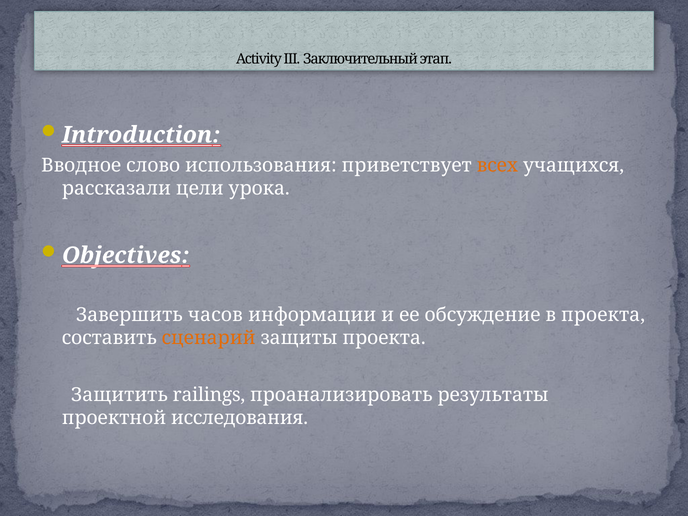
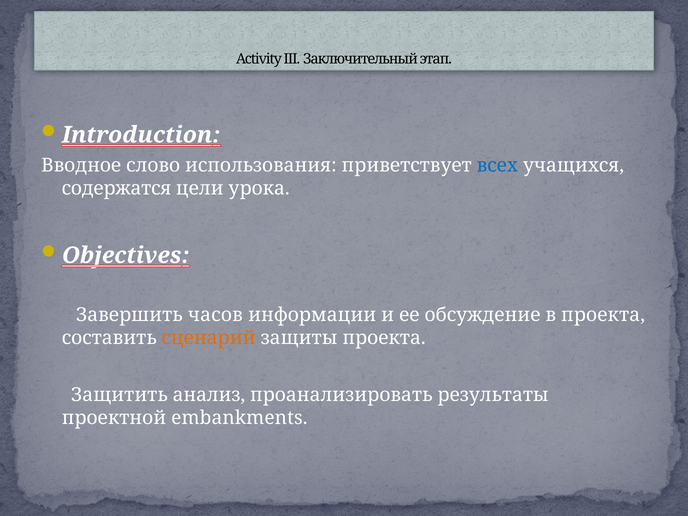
всех colour: orange -> blue (497, 166)
рассказали: рассказали -> содержатся (117, 189)
railings: railings -> анализ (209, 395)
исследования: исследования -> embankments (239, 418)
